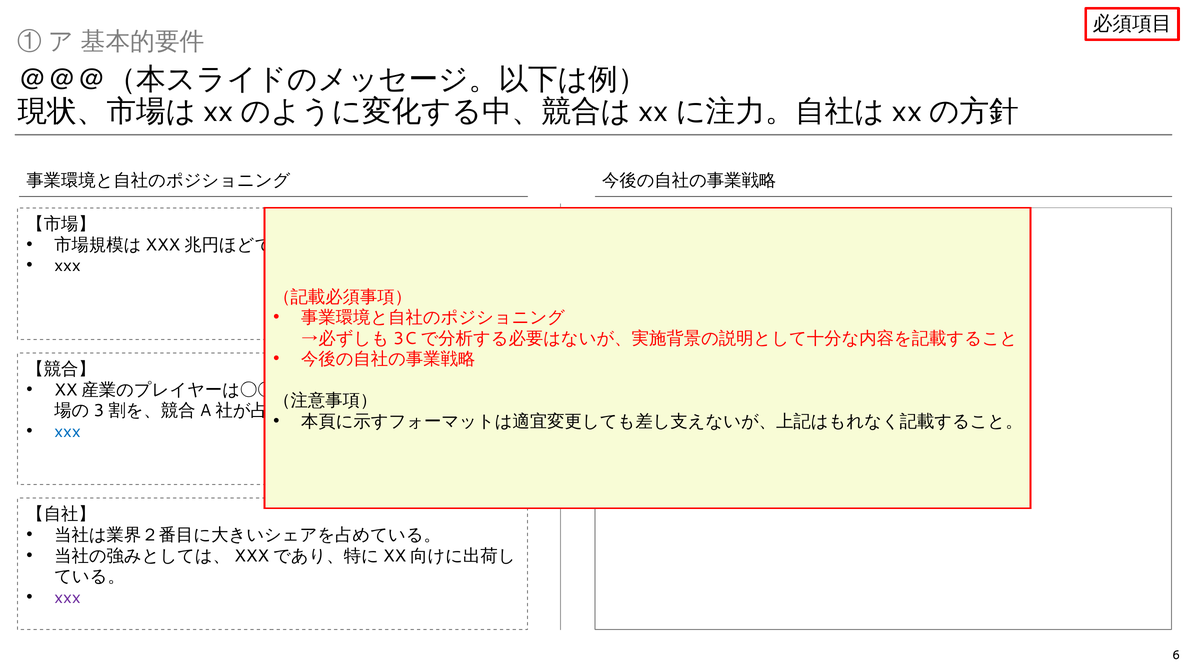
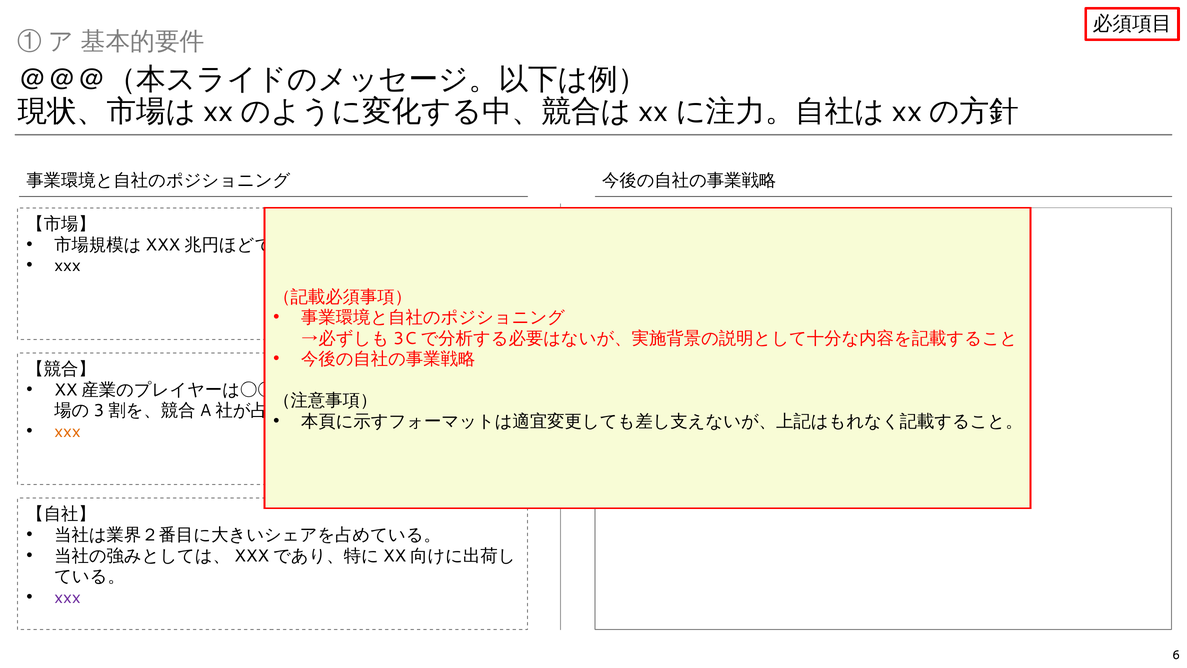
xxx colour: blue -> orange (68, 431)
